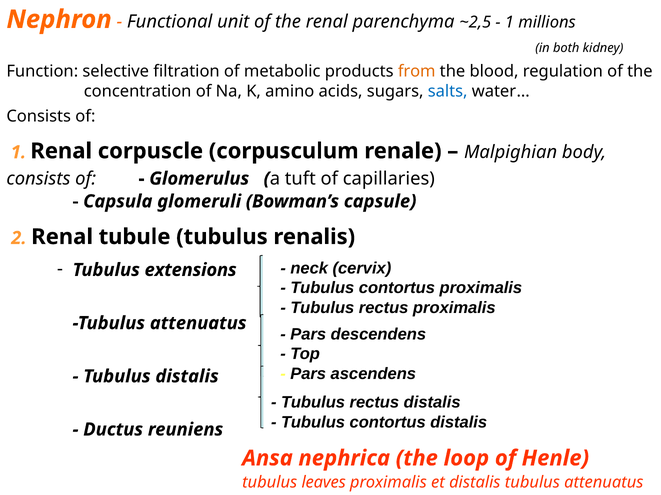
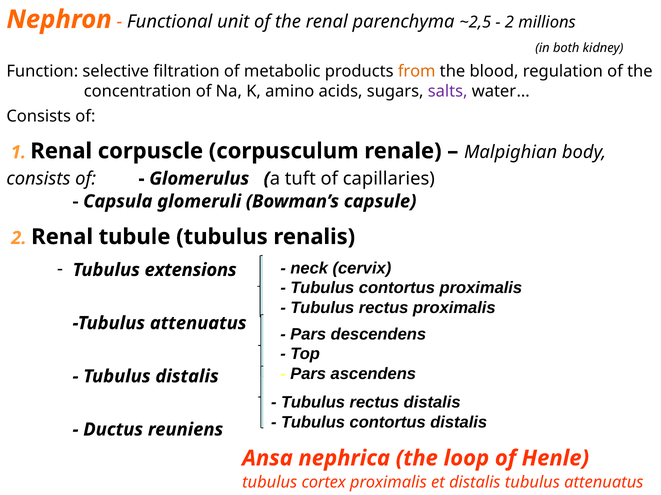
1: 1 -> 2 (509, 22)
salts colour: blue -> purple (448, 91)
leaves: leaves -> cortex (324, 483)
